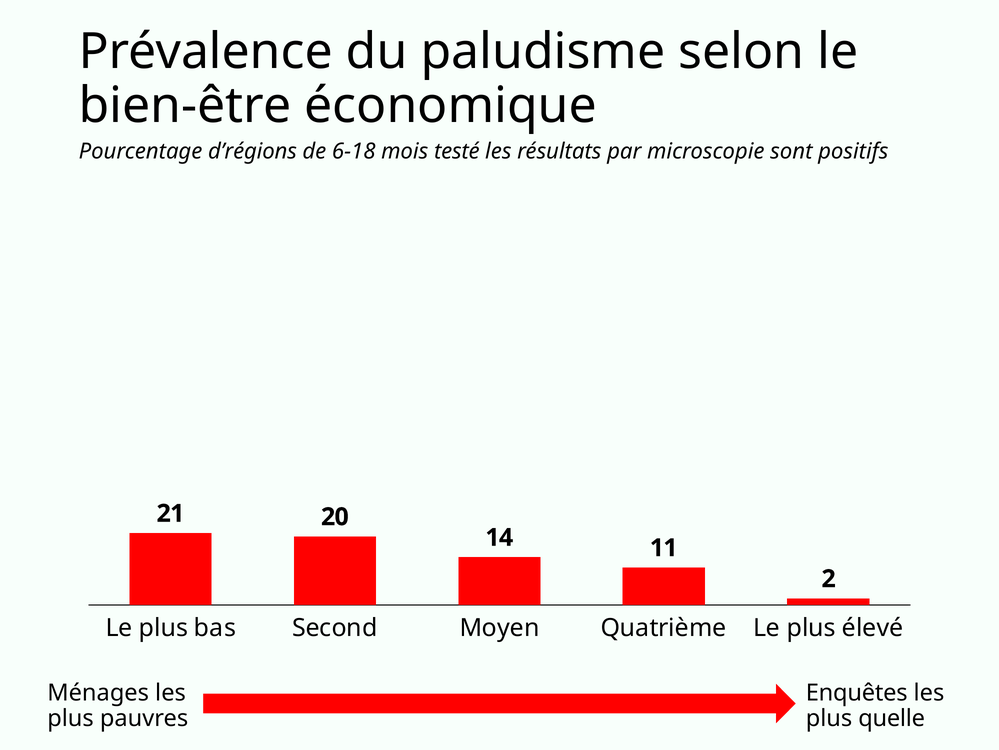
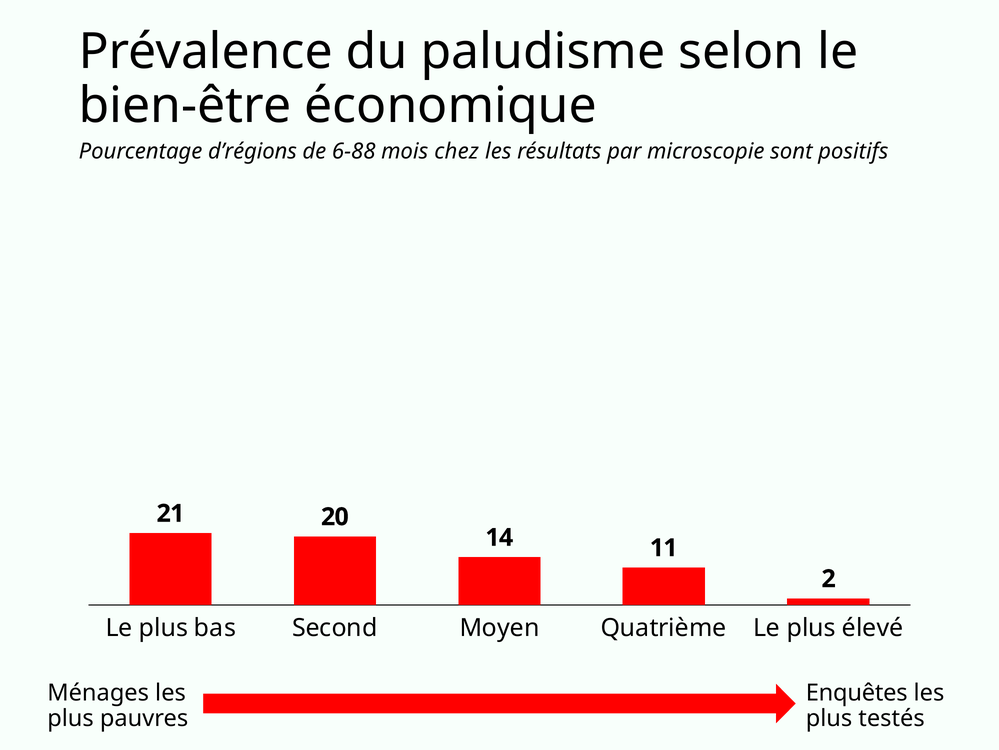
6-18: 6-18 -> 6-88 (354, 151)
testé: testé -> chez (457, 151)
quelle: quelle -> testés (892, 718)
